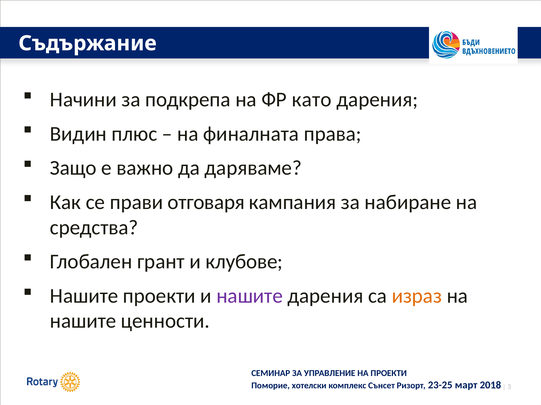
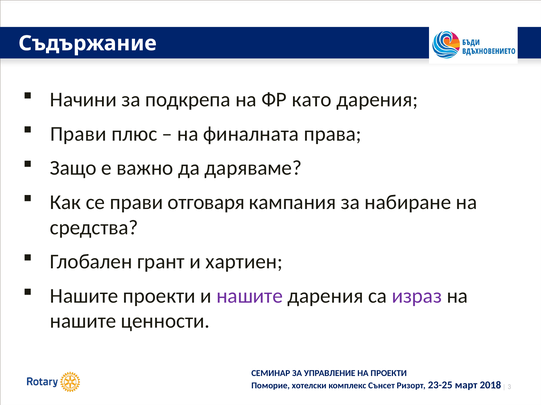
Видин: Видин -> Прави (78, 134)
клубове: клубове -> хартиен (244, 262)
израз colour: orange -> purple (417, 296)
